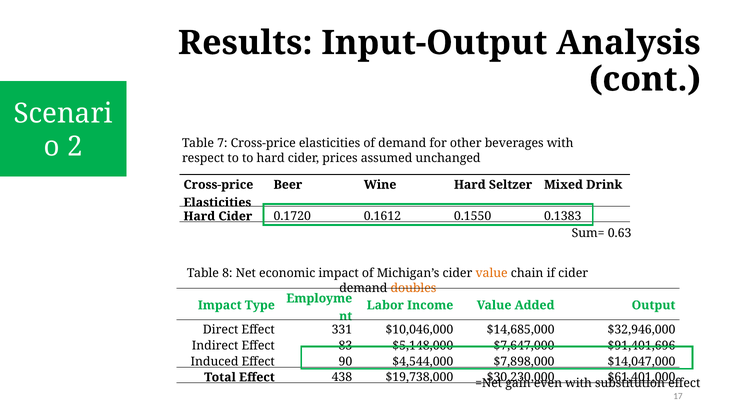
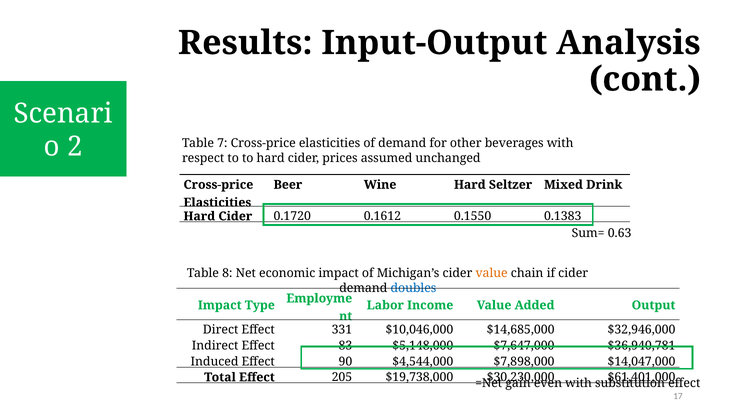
doubles colour: orange -> blue (413, 288)
$91,401,696: $91,401,696 -> $36,940,781 (641, 346)
438: 438 -> 205 (342, 378)
